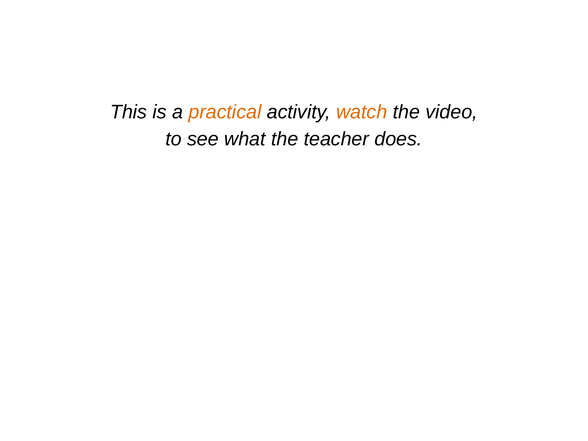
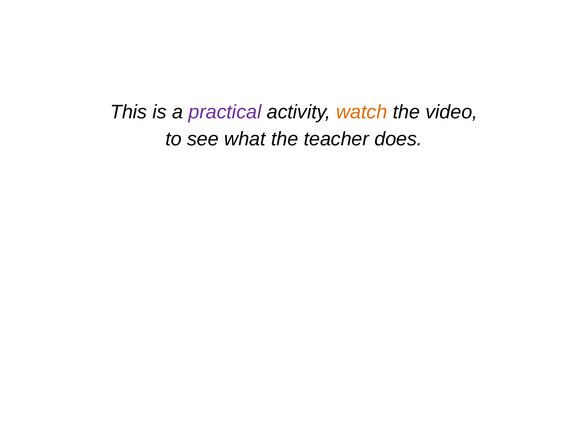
practical colour: orange -> purple (225, 112)
